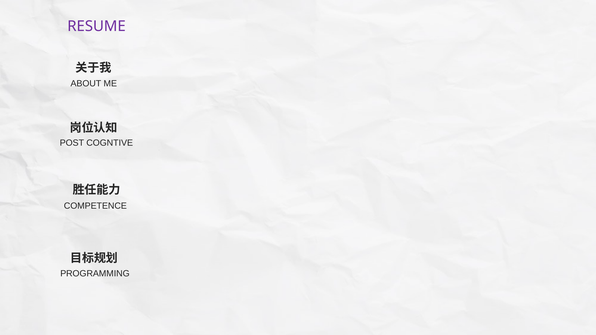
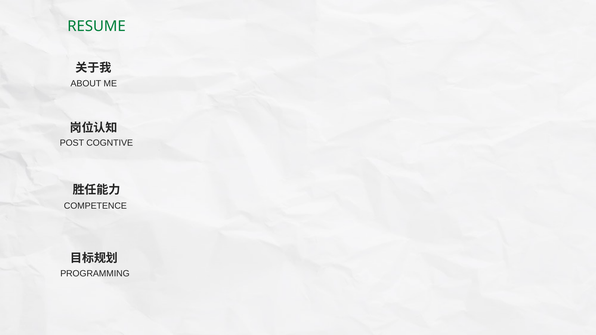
RESUME colour: purple -> green (97, 26)
